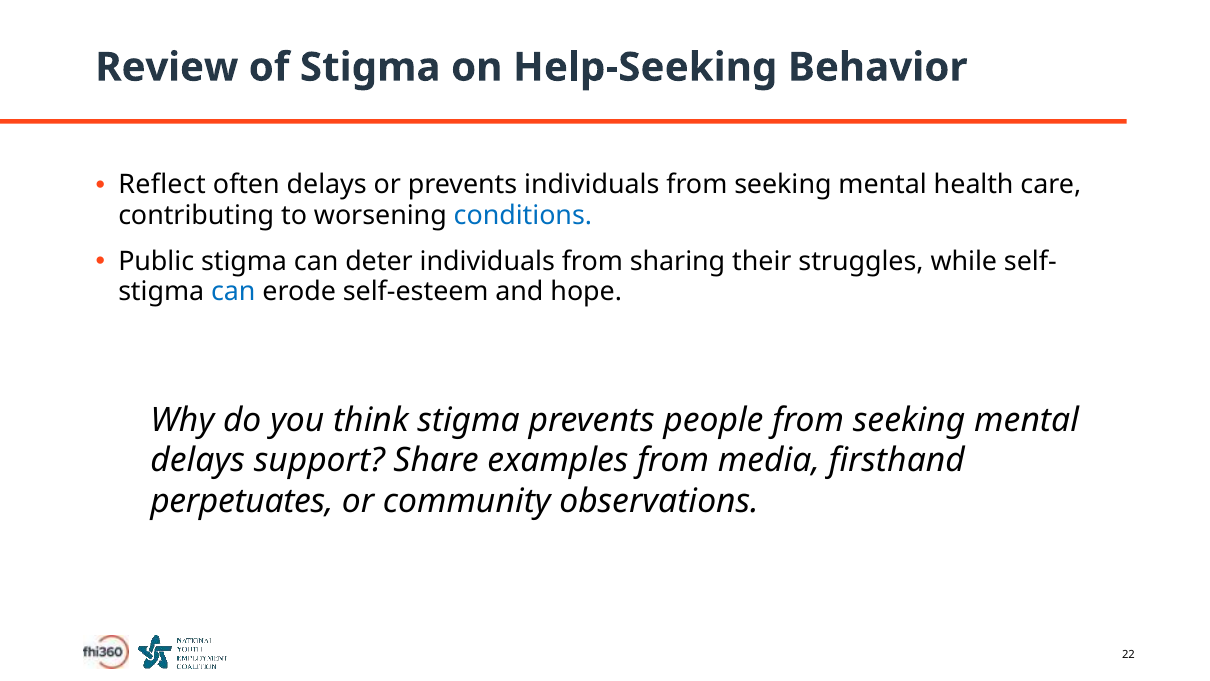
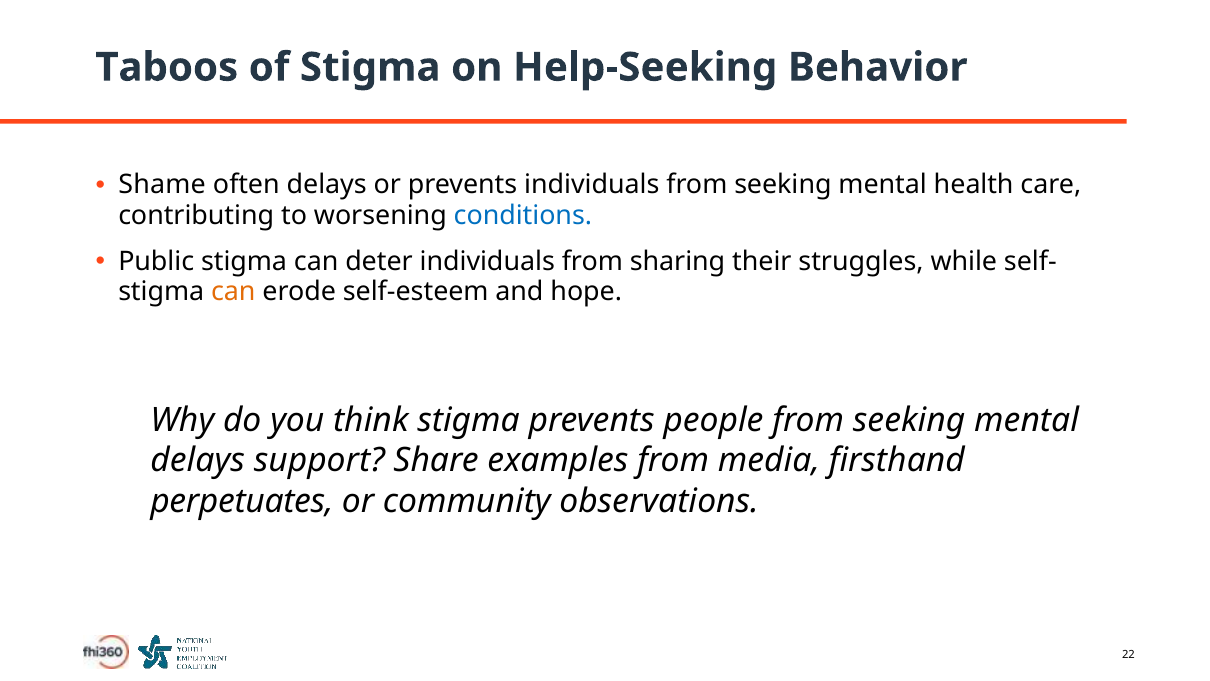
Review: Review -> Taboos (167, 67)
Reflect: Reflect -> Shame (162, 185)
can colour: blue -> orange (233, 292)
